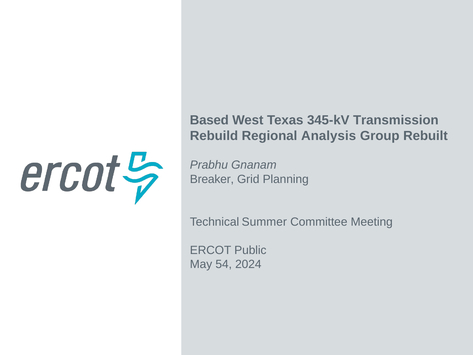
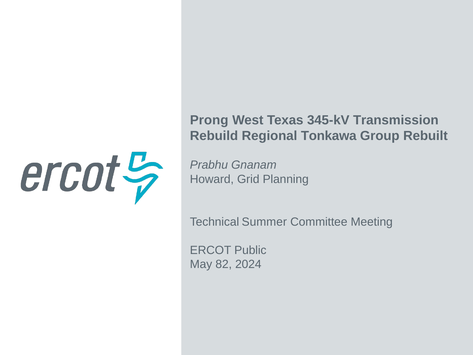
Based: Based -> Prong (209, 120)
Analysis: Analysis -> Tonkawa (329, 136)
Breaker: Breaker -> Howard (212, 179)
54: 54 -> 82 (224, 264)
